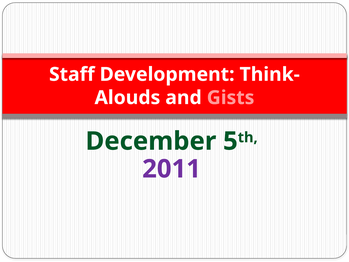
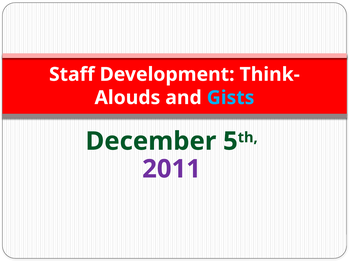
Gists colour: pink -> light blue (231, 98)
